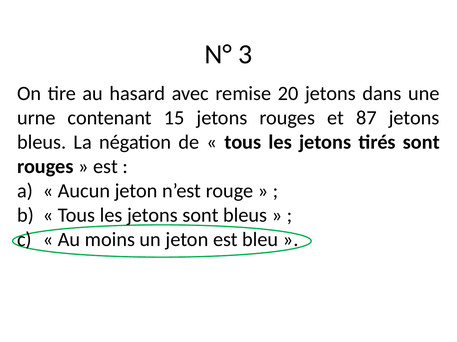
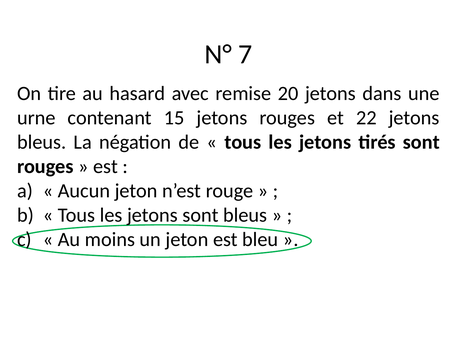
3: 3 -> 7 (245, 54)
87: 87 -> 22 (366, 118)
